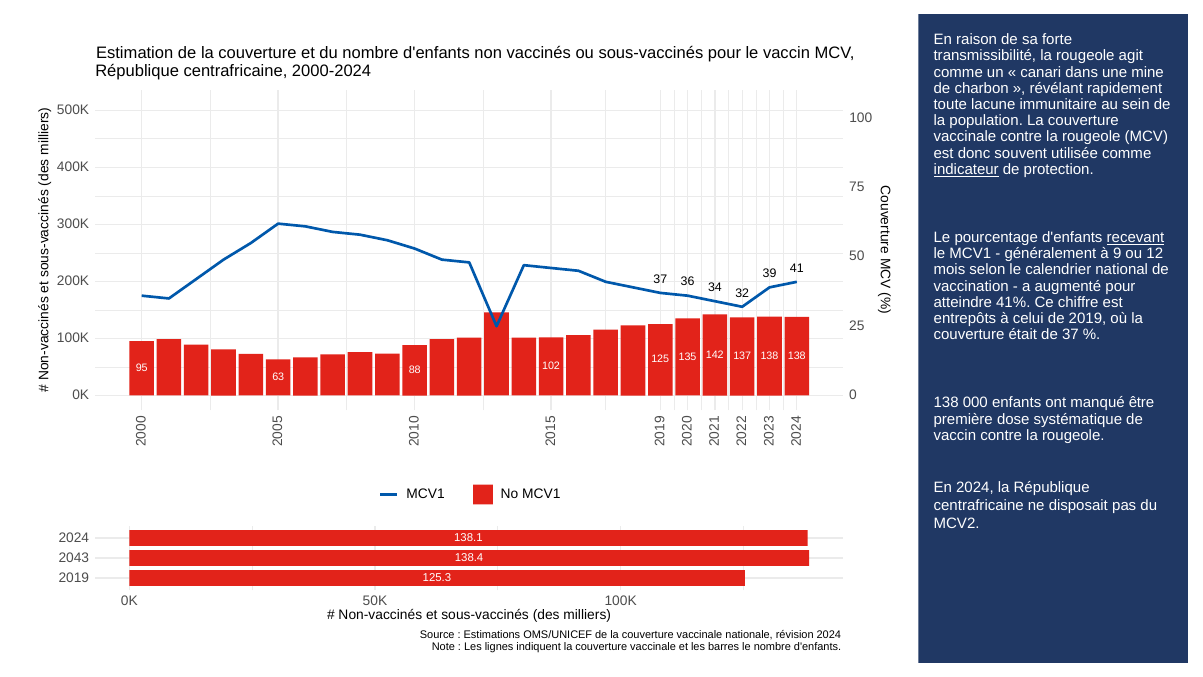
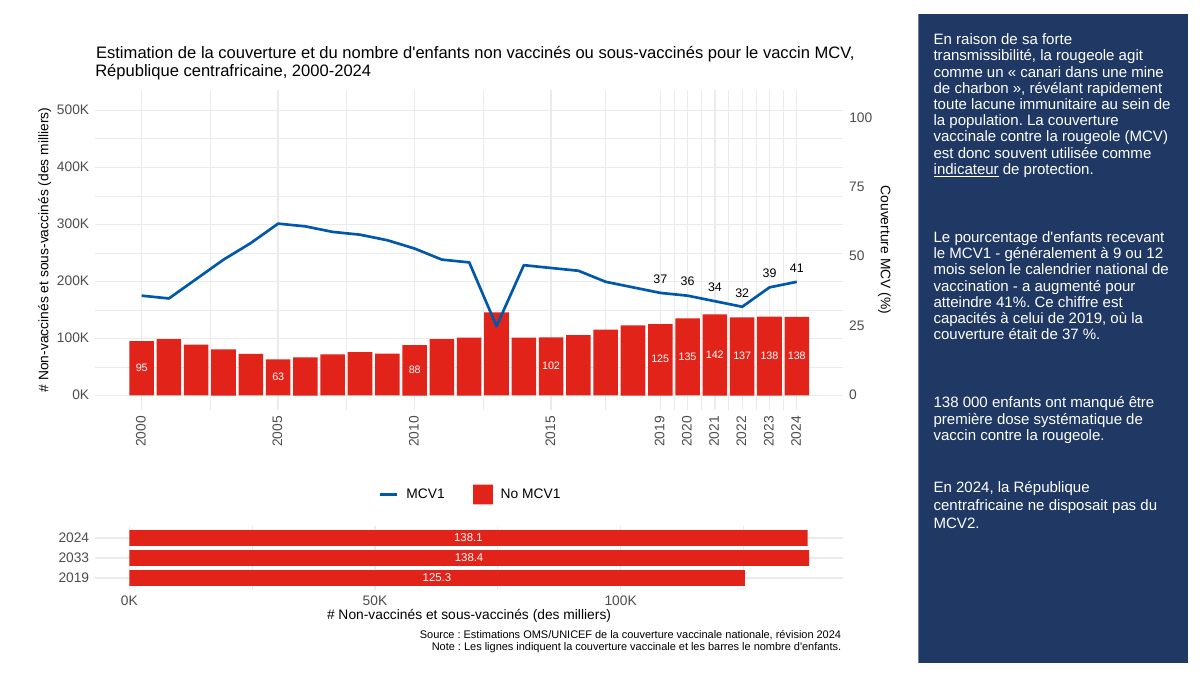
recevant underline: present -> none (1135, 237)
entrepôts: entrepôts -> capacités (965, 319)
2043: 2043 -> 2033 (74, 557)
